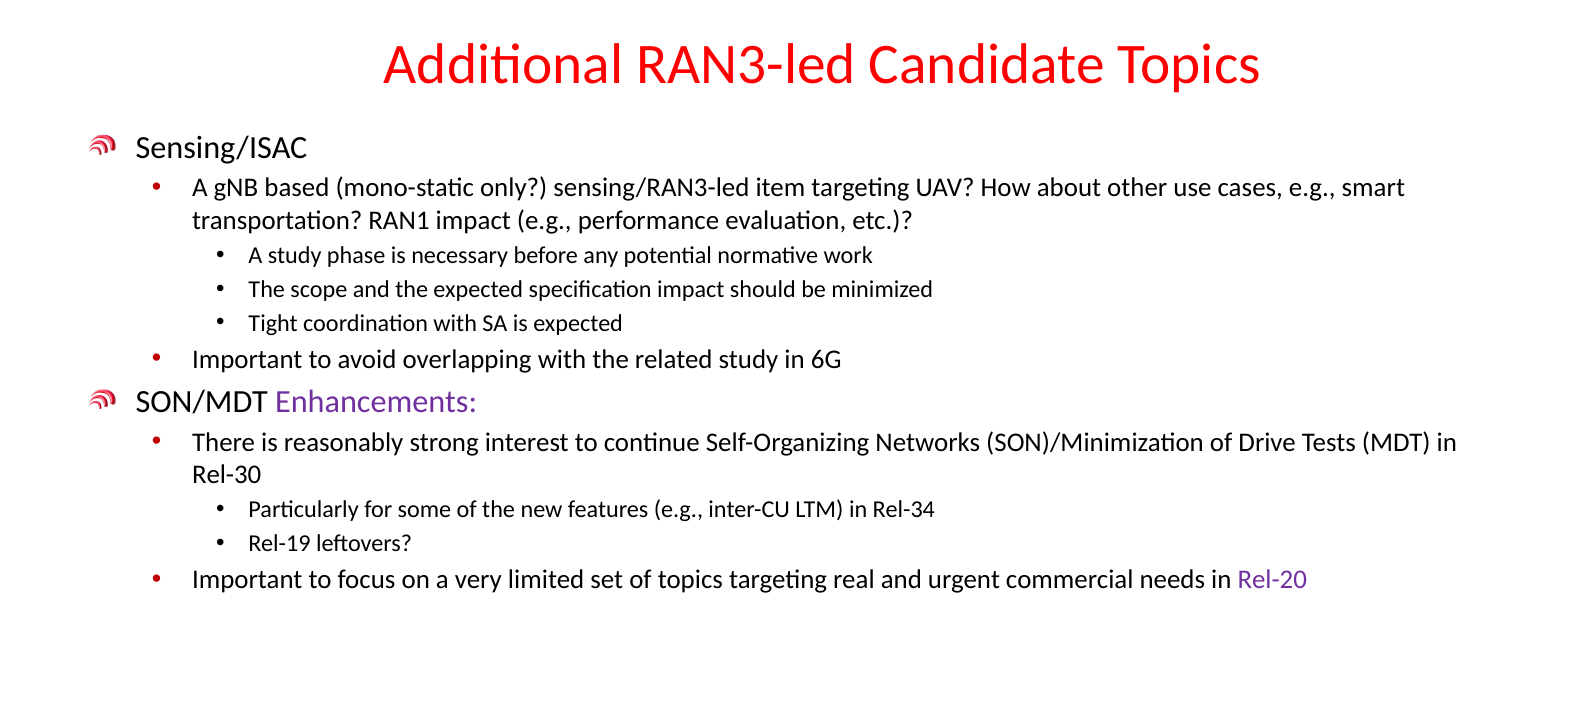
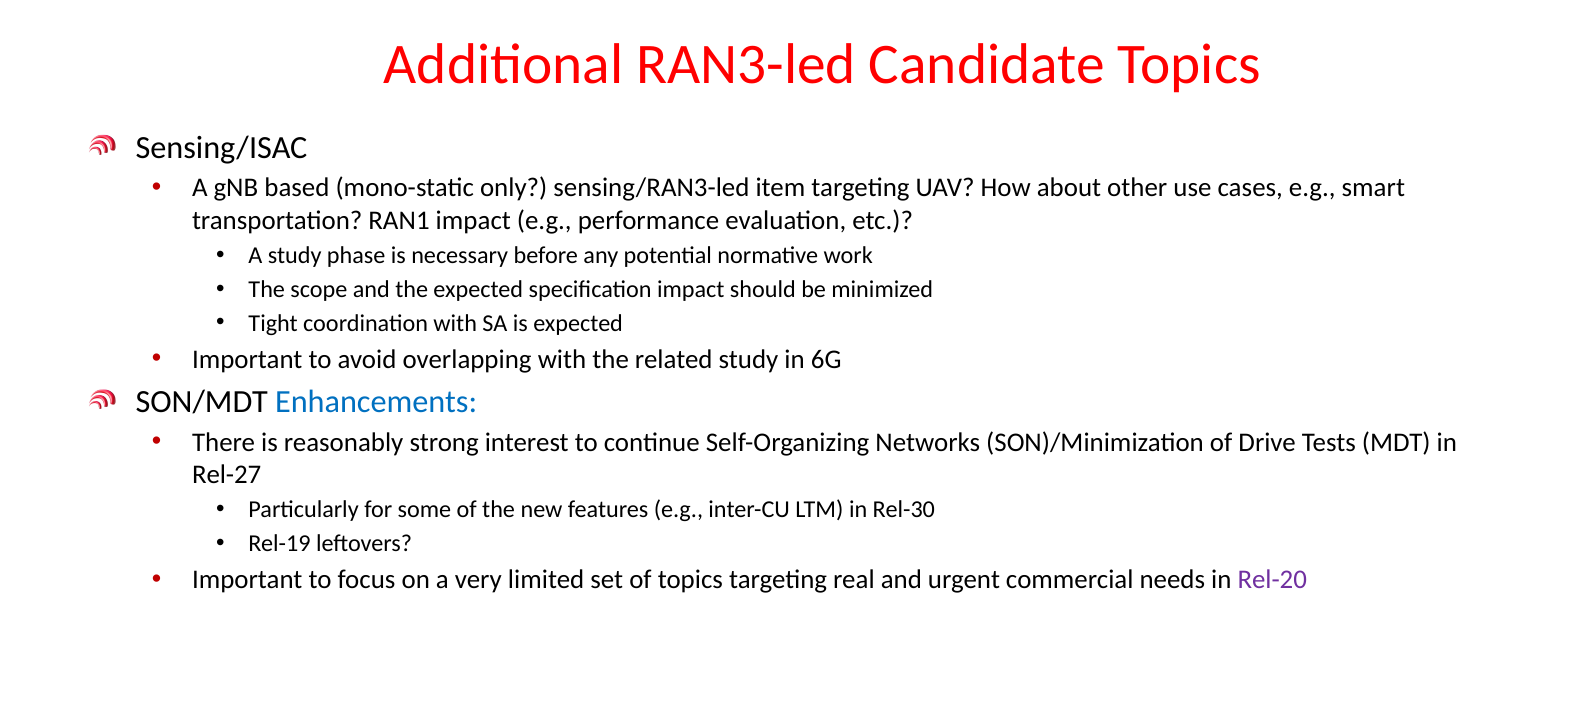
Enhancements colour: purple -> blue (376, 402)
Rel-30: Rel-30 -> Rel-27 (227, 474)
Rel-34: Rel-34 -> Rel-30 (904, 510)
